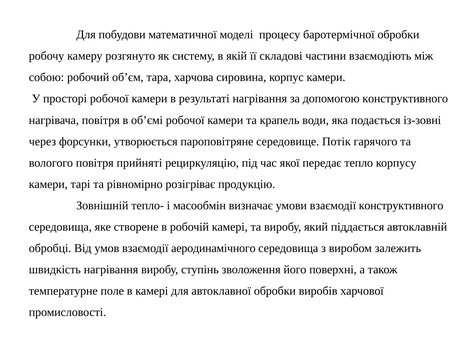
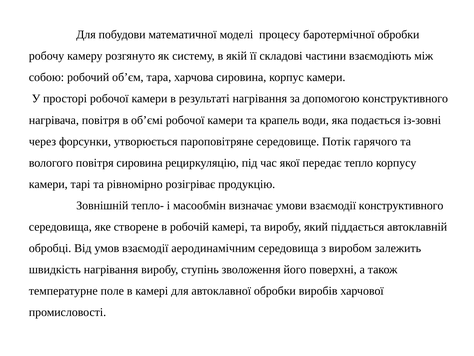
повітря прийняті: прийняті -> сировина (140, 163)
аеродинамічного: аеродинамічного -> аеродинамічним (213, 248)
